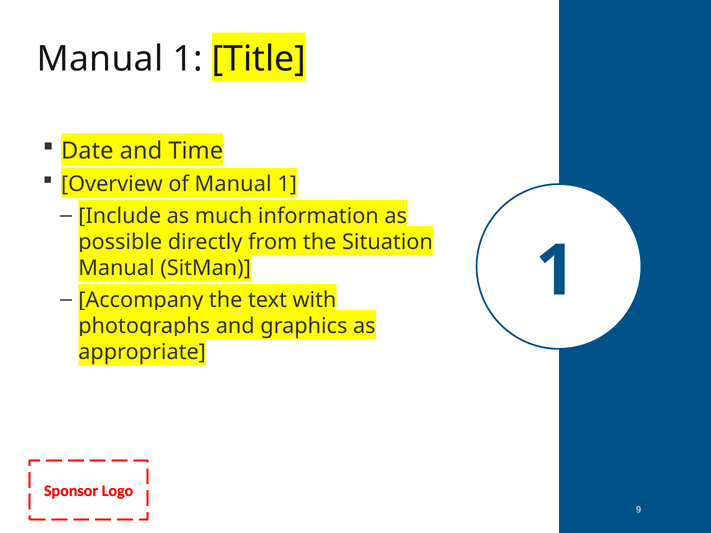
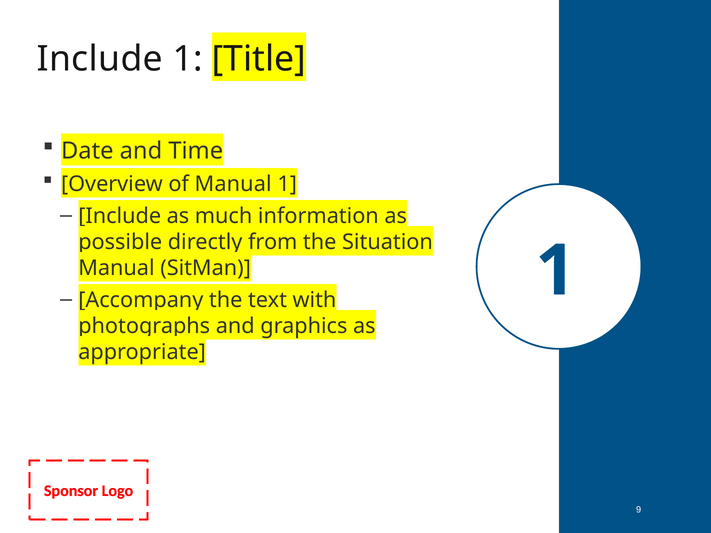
Manual: Manual -> Include (100, 59)
